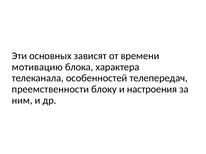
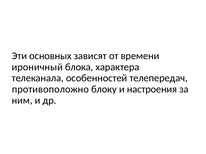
мотивацию: мотивацию -> ироничный (37, 67)
преемственности: преемственности -> противоположно (50, 89)
